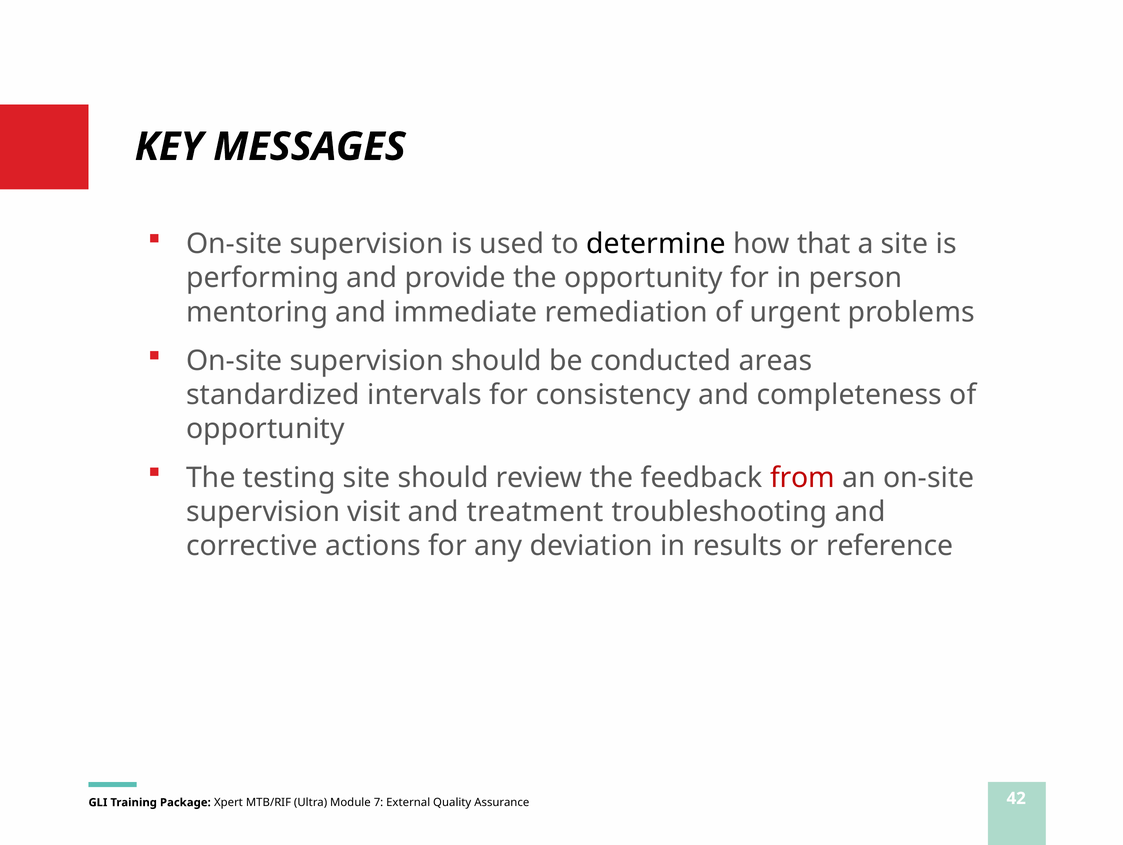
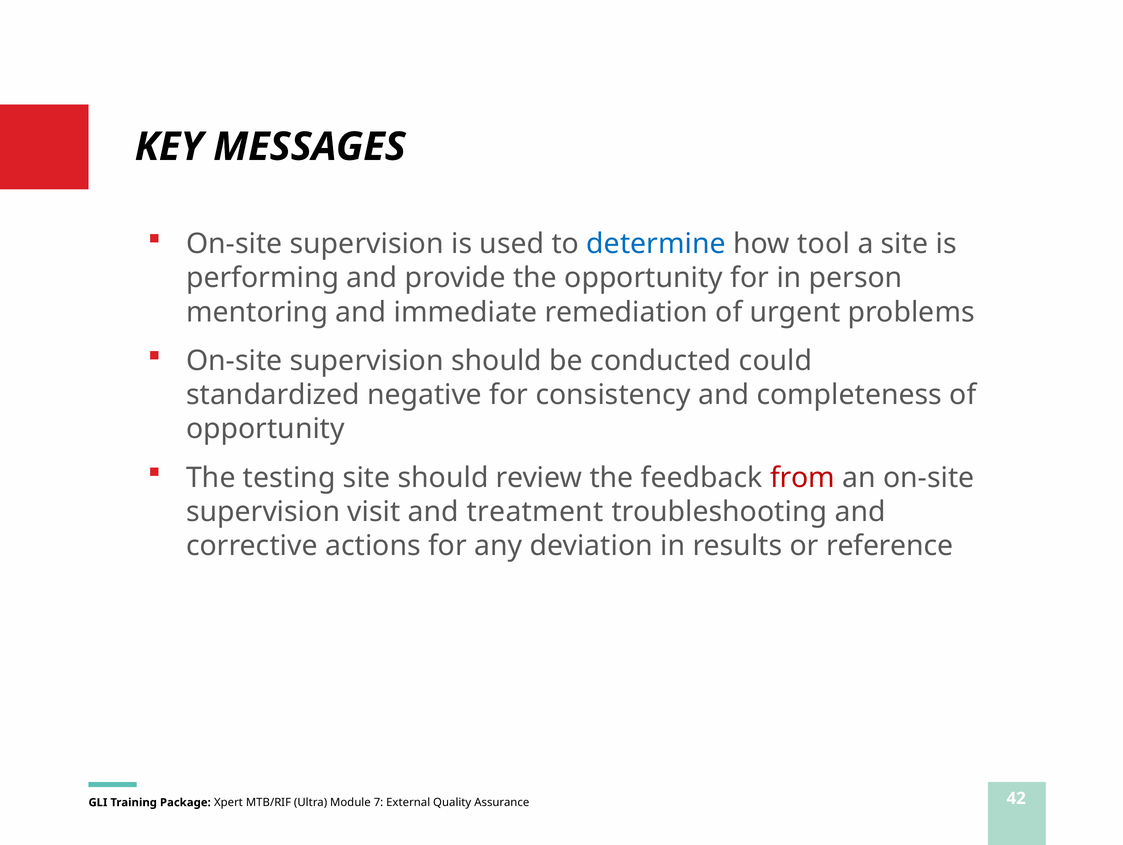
determine colour: black -> blue (656, 244)
that: that -> tool (824, 244)
areas: areas -> could (776, 361)
intervals: intervals -> negative (425, 395)
